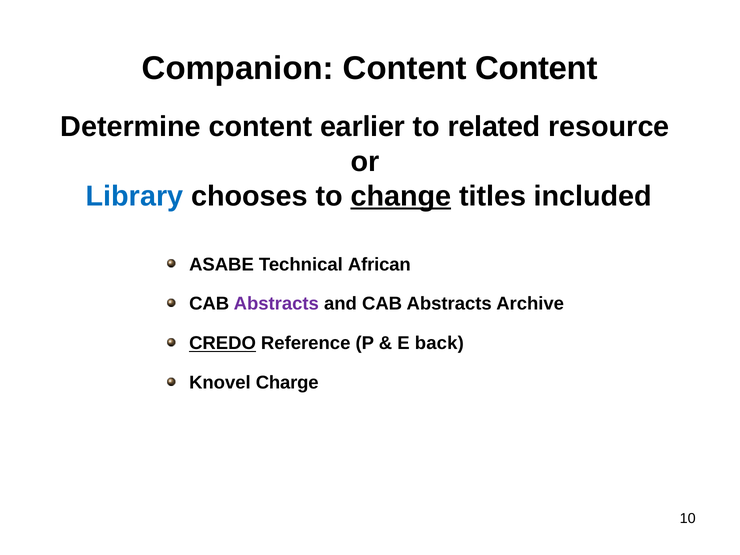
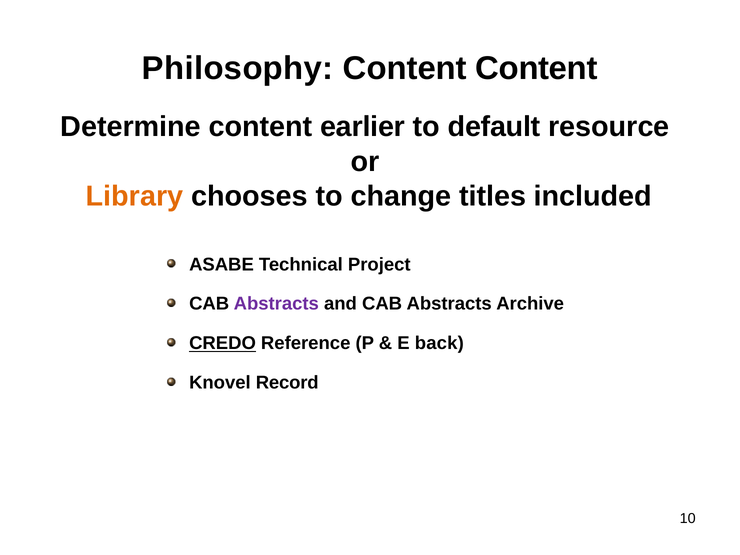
Companion: Companion -> Philosophy (238, 69)
related: related -> default (494, 127)
Library colour: blue -> orange (135, 196)
change underline: present -> none (401, 196)
African: African -> Project (379, 264)
Charge: Charge -> Record (287, 383)
